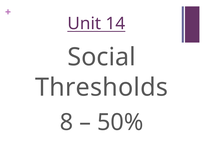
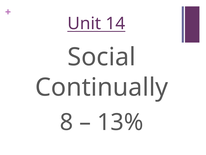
Thresholds: Thresholds -> Continually (102, 87)
50%: 50% -> 13% (120, 122)
